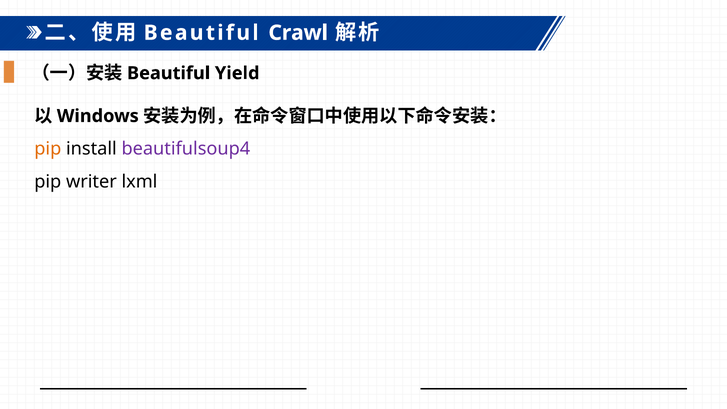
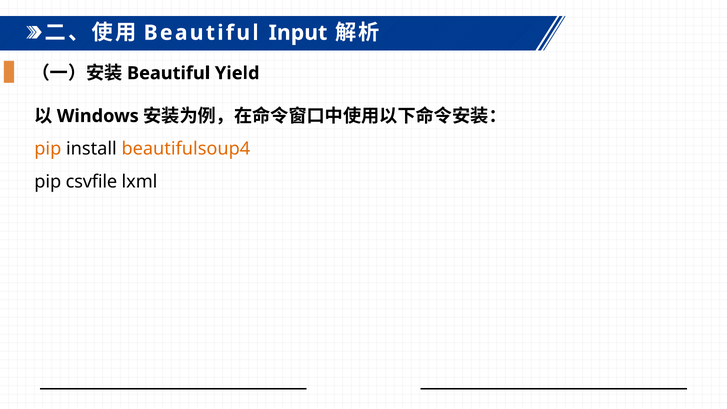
Crawl: Crawl -> Input (298, 33)
beautifulsoup4 colour: purple -> orange (186, 149)
writer: writer -> csvfile (91, 182)
